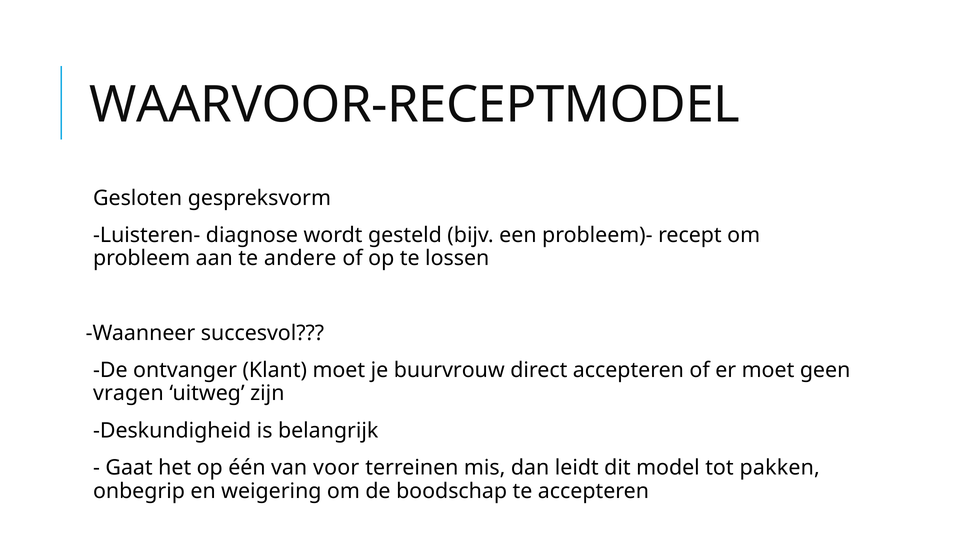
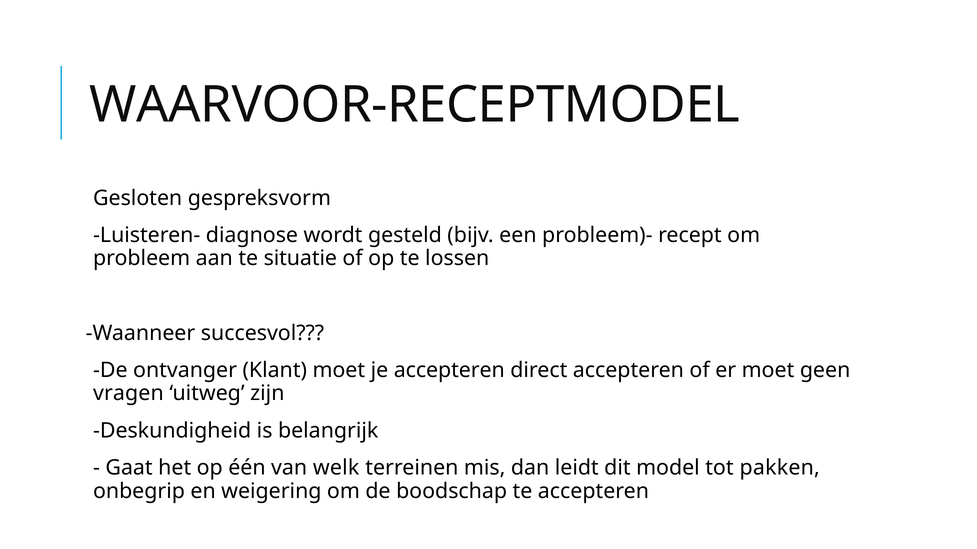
andere: andere -> situatie (300, 259)
je buurvrouw: buurvrouw -> accepteren (449, 371)
voor: voor -> welk (336, 468)
